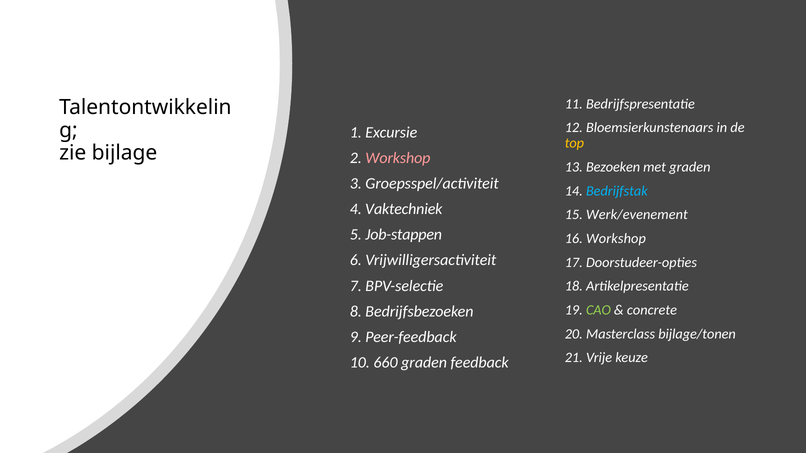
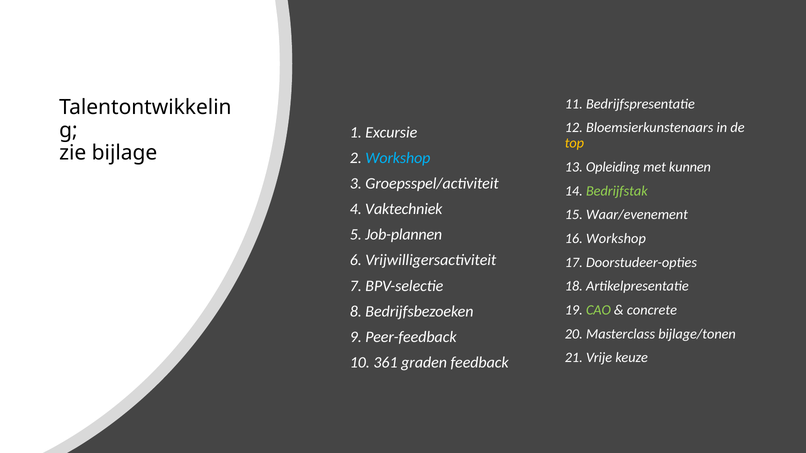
Workshop colour: pink -> light blue (398, 158)
Bezoeken: Bezoeken -> Opleiding (613, 167)
met graden: graden -> kunnen (690, 167)
Bedrijfstak colour: light blue -> light green (617, 191)
Werk/evenement: Werk/evenement -> Waar/evenement (637, 215)
Job-stappen: Job-stappen -> Job-plannen (404, 235)
660: 660 -> 361 (386, 363)
